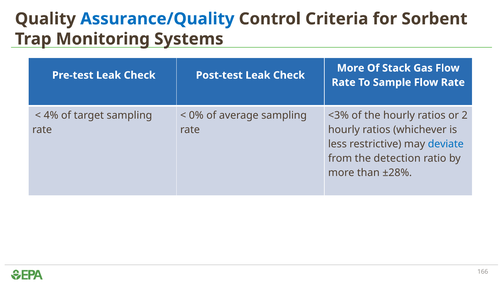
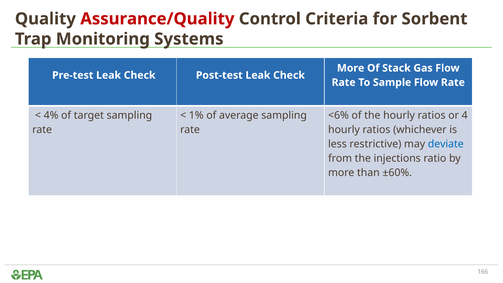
Assurance/Quality colour: blue -> red (157, 19)
0%: 0% -> 1% (196, 115)
<3%: <3% -> <6% (338, 115)
2: 2 -> 4 (465, 115)
detection: detection -> injections (397, 158)
±28%: ±28% -> ±60% (397, 173)
